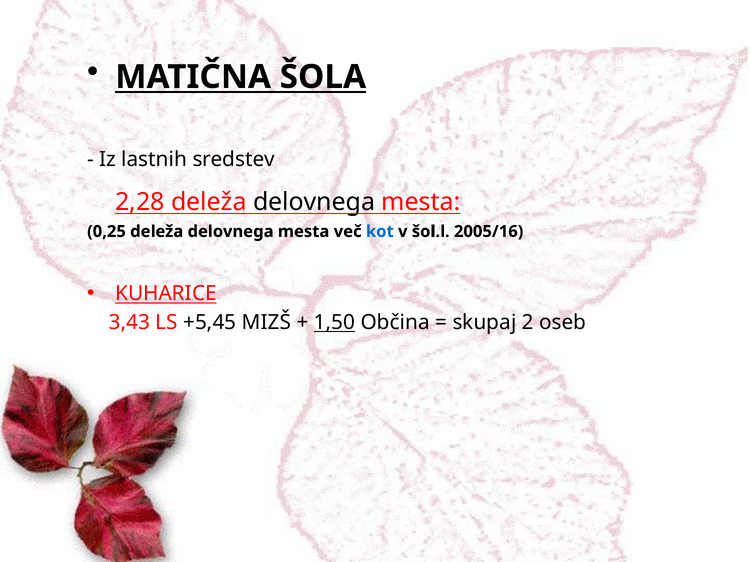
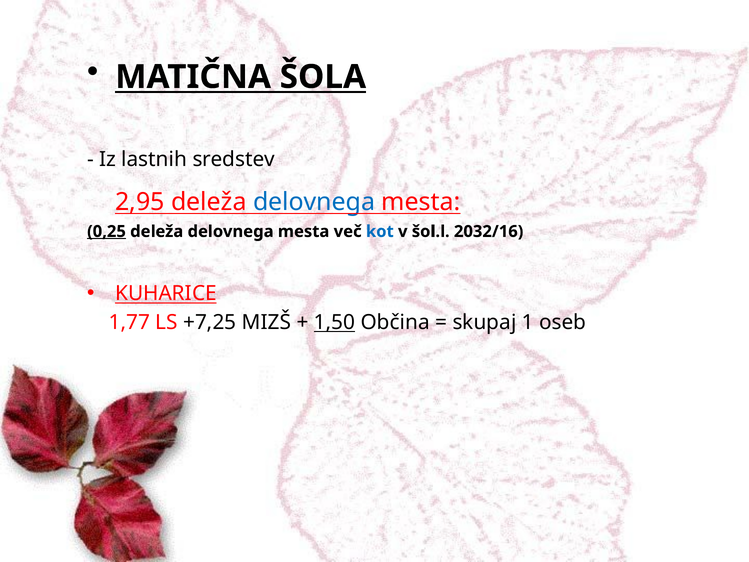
2,28: 2,28 -> 2,95 (140, 202)
delovnega colour: black -> blue (314, 202)
0,25 underline: none -> present (106, 231)
2005/16: 2005/16 -> 2032/16 (489, 231)
3,43: 3,43 -> 1,77 (129, 322)
+5,45: +5,45 -> +7,25 (210, 322)
2: 2 -> 1 (528, 322)
